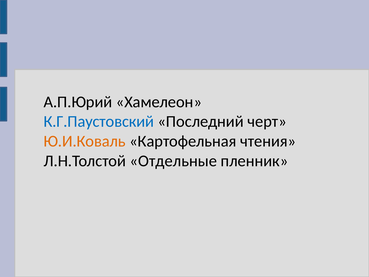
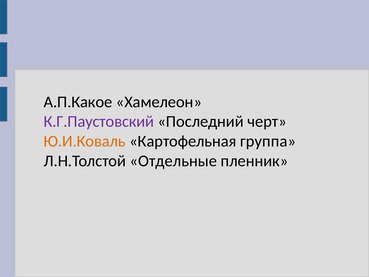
А.П.Юрий: А.П.Юрий -> А.П.Какое (78, 102)
К.Г.Паустовский colour: blue -> purple (99, 121)
чтения: чтения -> группа (268, 141)
